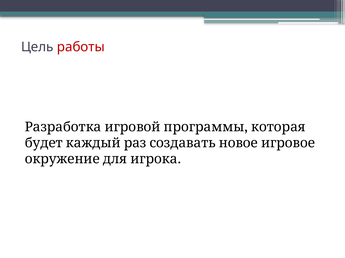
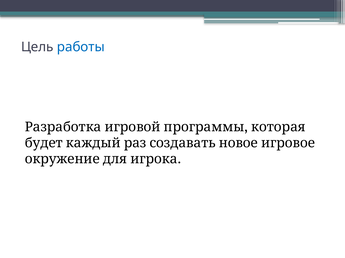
работы colour: red -> blue (81, 47)
